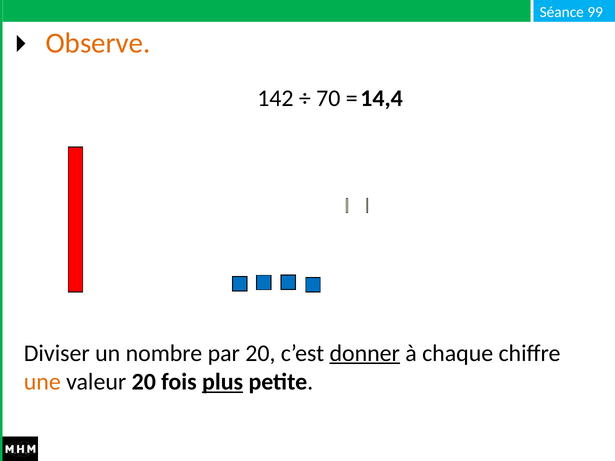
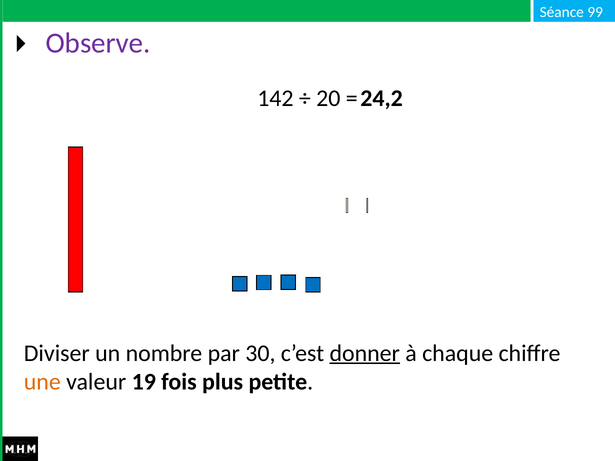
Observe colour: orange -> purple (98, 43)
14,4: 14,4 -> 24,2 (382, 98)
70: 70 -> 20 (328, 99)
par 20: 20 -> 30 (260, 353)
valeur 20: 20 -> 19 (144, 382)
plus underline: present -> none (223, 382)
